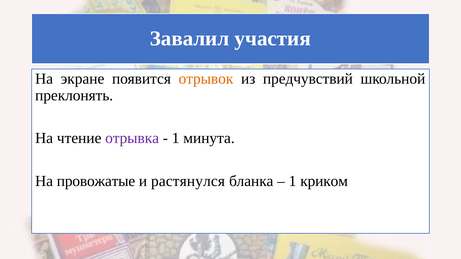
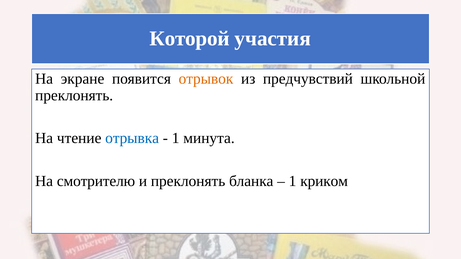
Завалил: Завалил -> Которой (190, 39)
отрывка colour: purple -> blue (132, 138)
провожатые: провожатые -> смотрителю (96, 181)
и растянулся: растянулся -> преклонять (188, 181)
